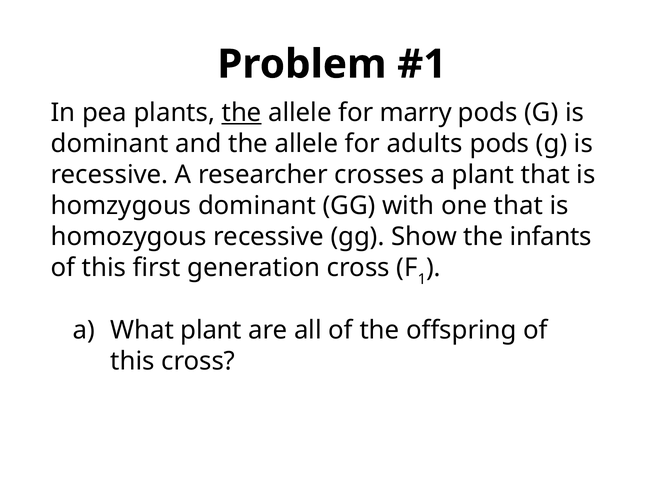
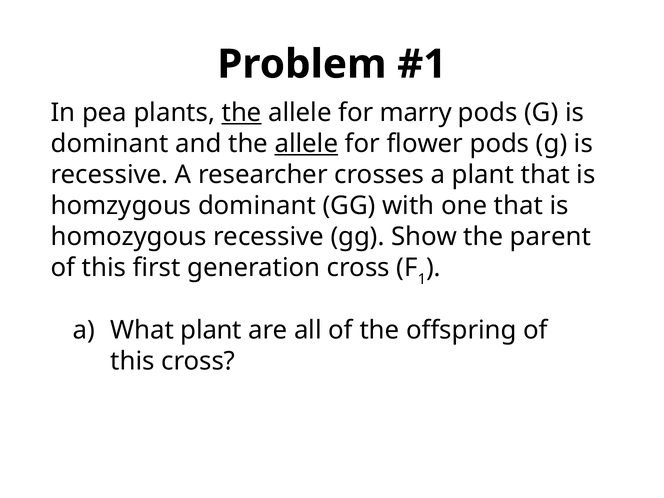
allele underline: none -> present (306, 144)
adults: adults -> flower (425, 144)
infants: infants -> parent (551, 237)
